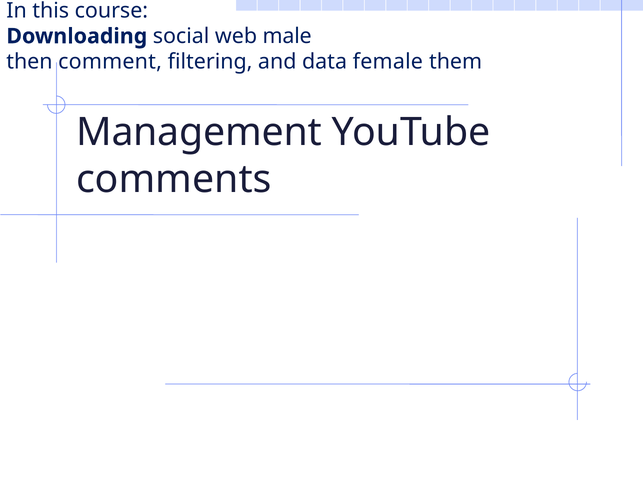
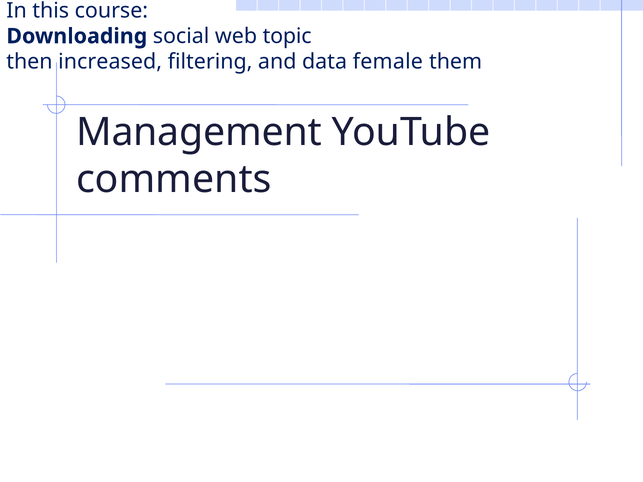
male: male -> topic (287, 36)
comment: comment -> increased (110, 62)
